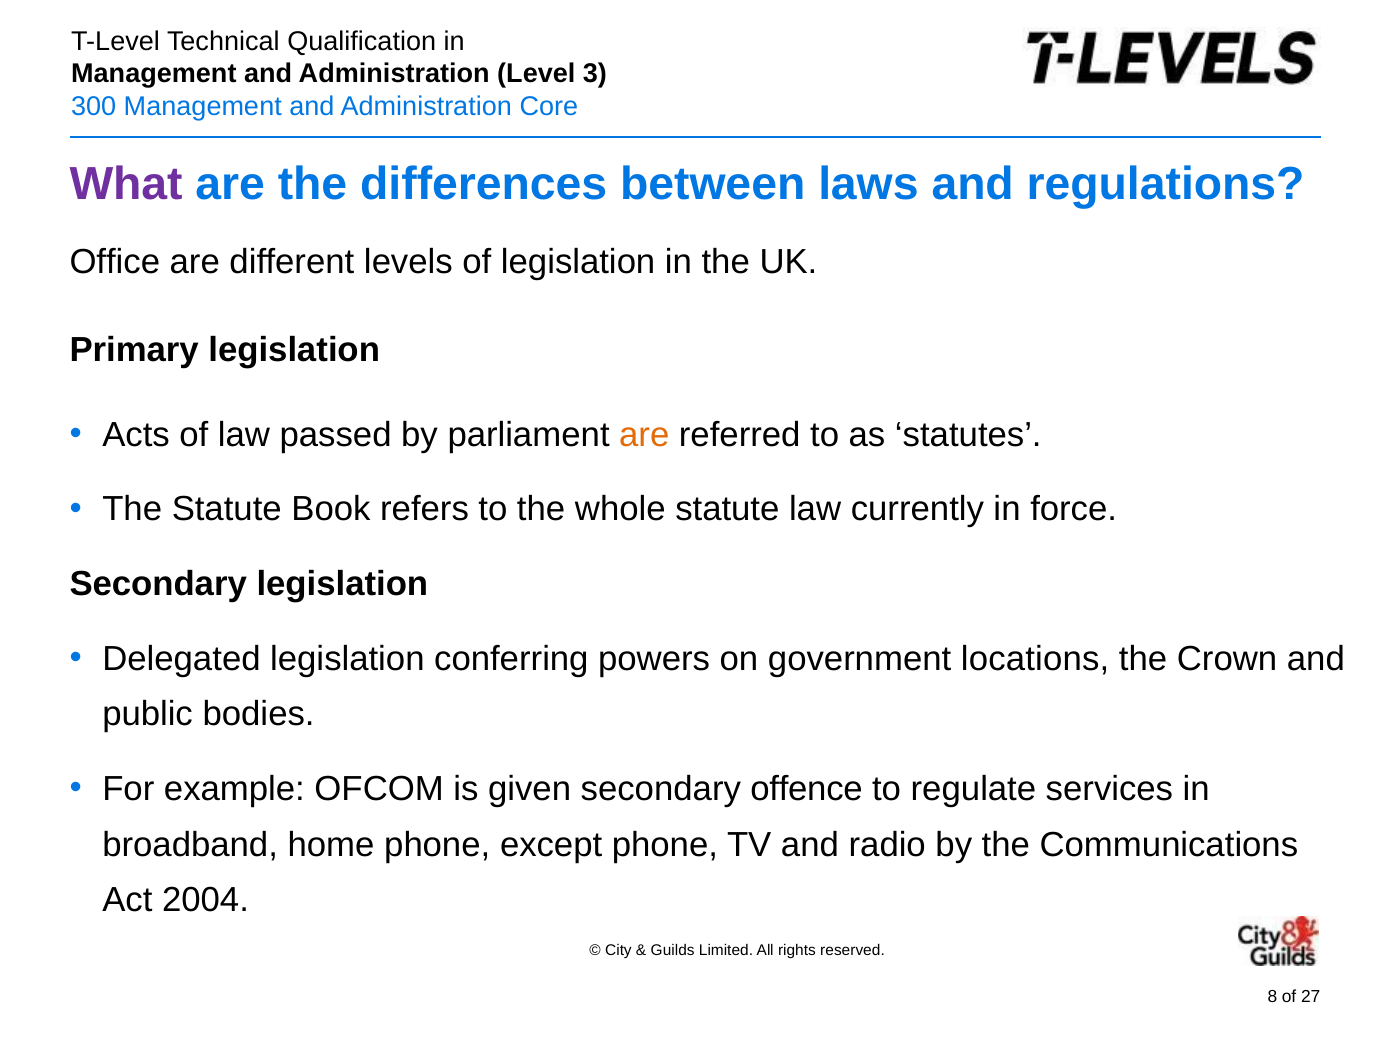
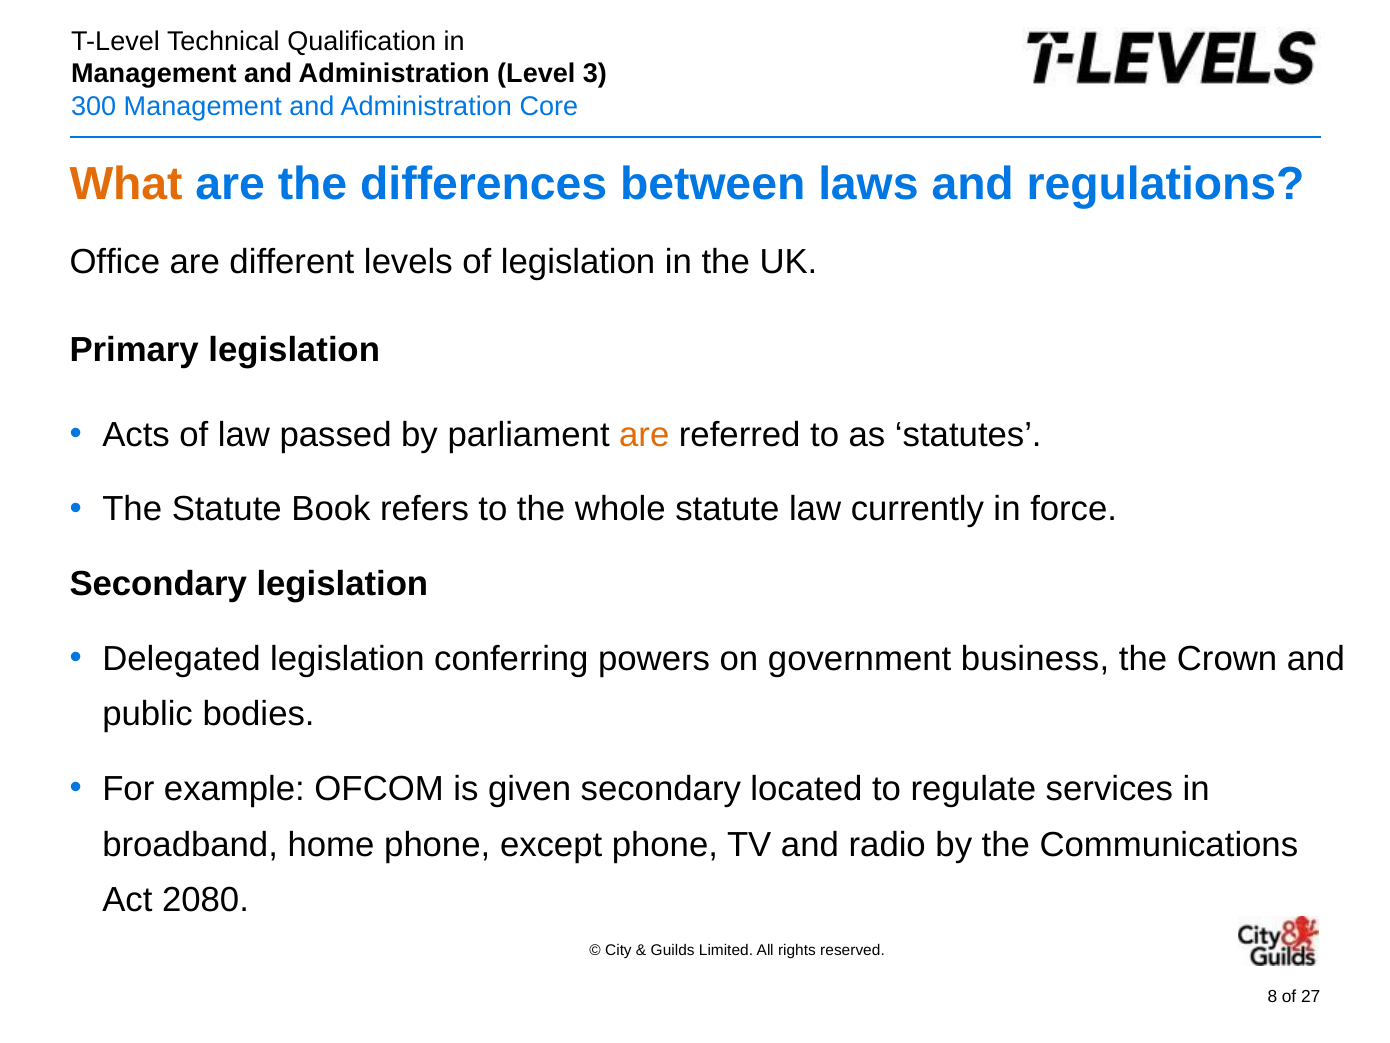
What colour: purple -> orange (126, 184)
locations: locations -> business (1035, 659)
offence: offence -> located (806, 789)
2004: 2004 -> 2080 (205, 900)
